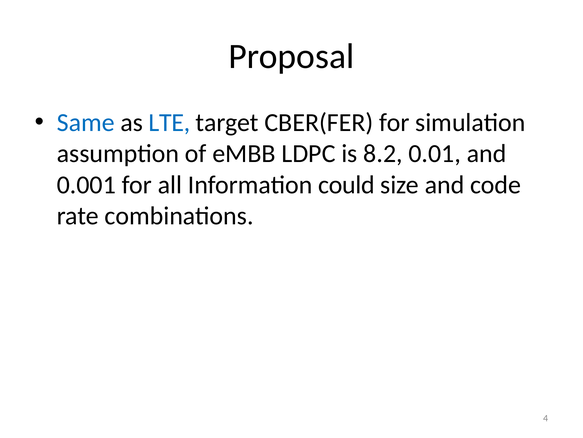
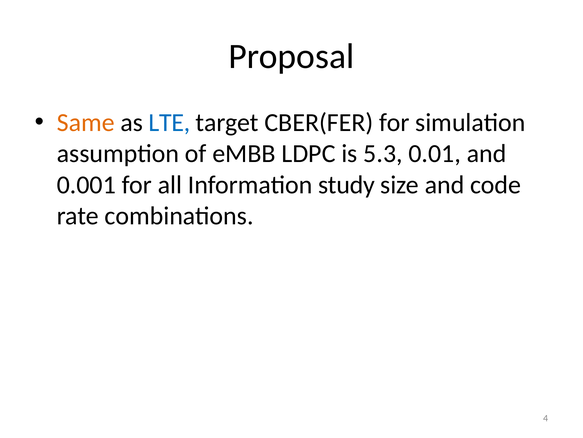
Same colour: blue -> orange (86, 122)
8.2: 8.2 -> 5.3 (383, 153)
could: could -> study (346, 185)
